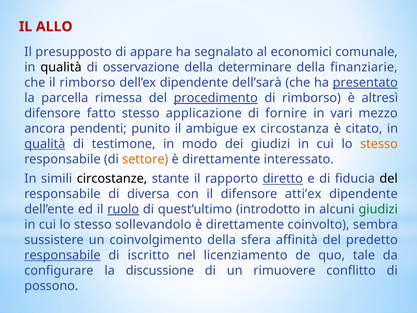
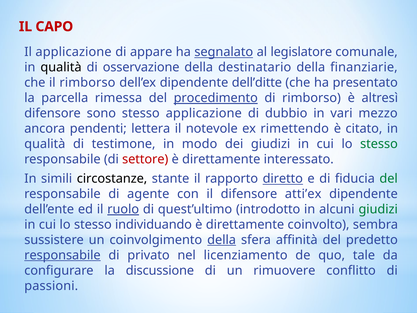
ALLO: ALLO -> CAPO (54, 27)
Il presupposto: presupposto -> applicazione (74, 52)
segnalato underline: none -> present (224, 52)
economici: economici -> legislatore (301, 52)
determinare: determinare -> destinatario (255, 67)
dell’sarà: dell’sarà -> dell’ditte (257, 83)
presentato underline: present -> none (365, 83)
fatto: fatto -> sono (101, 113)
fornire: fornire -> dubbio (286, 113)
punito: punito -> lettera (151, 128)
ambigue: ambigue -> notevole (212, 128)
circostanza: circostanza -> rimettendo (295, 128)
qualità underline: present -> none (45, 144)
stesso colour: orange -> green (379, 144)
settore colour: orange -> red (145, 159)
del colour: black -> green (389, 179)
diversa: diversa -> agente (148, 194)
sollevandolo: sollevandolo -> individuando (153, 224)
della underline: none -> present (222, 240)
iscritto: iscritto -> privato (149, 255)
possono: possono -> passioni (51, 286)
